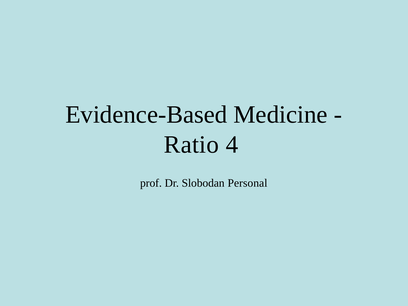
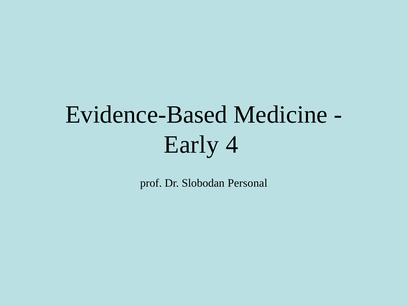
Ratio: Ratio -> Early (191, 145)
